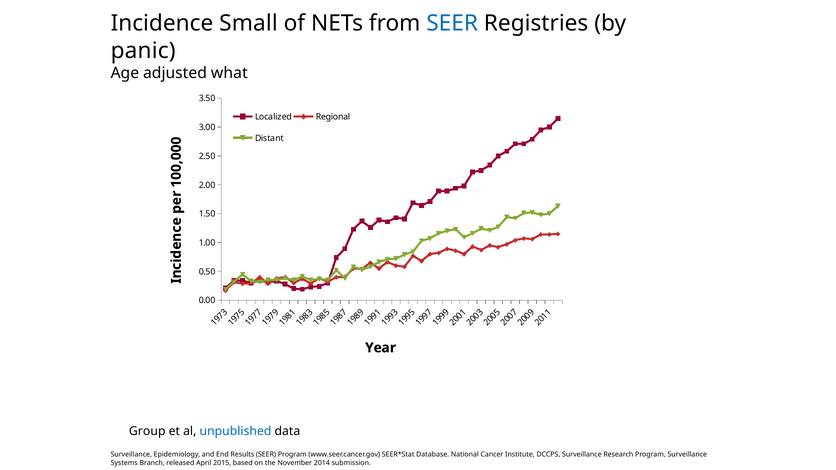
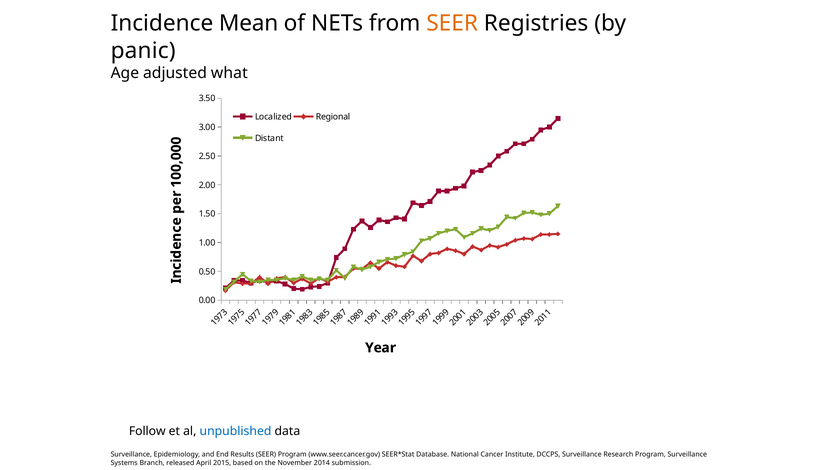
Small: Small -> Mean (249, 23)
SEER colour: blue -> orange (452, 23)
Group: Group -> Follow (147, 431)
